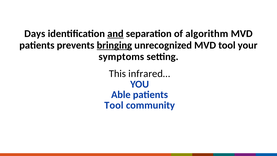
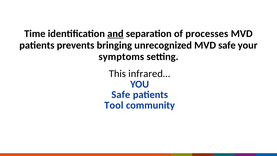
Days: Days -> Time (35, 34)
algorithm: algorithm -> processes (207, 34)
bringing underline: present -> none (114, 45)
MVD tool: tool -> safe (227, 45)
Able: Able -> Safe (121, 95)
